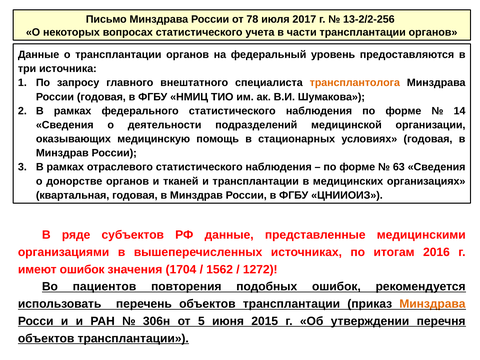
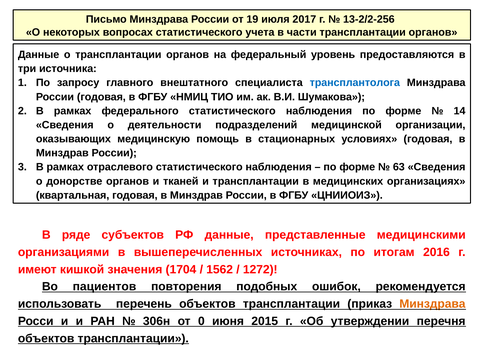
78: 78 -> 19 (252, 19)
трансплантолога colour: orange -> blue (355, 83)
имеют ошибок: ошибок -> кишкой (82, 269)
5: 5 -> 0 (201, 321)
